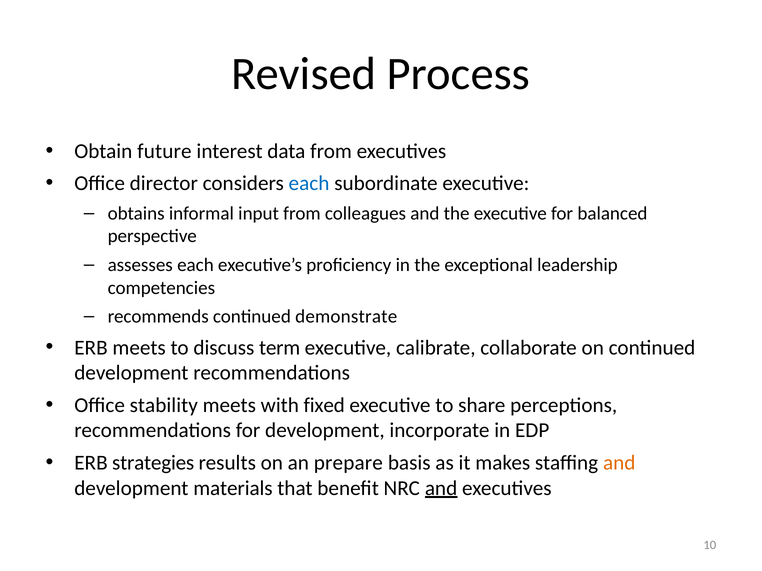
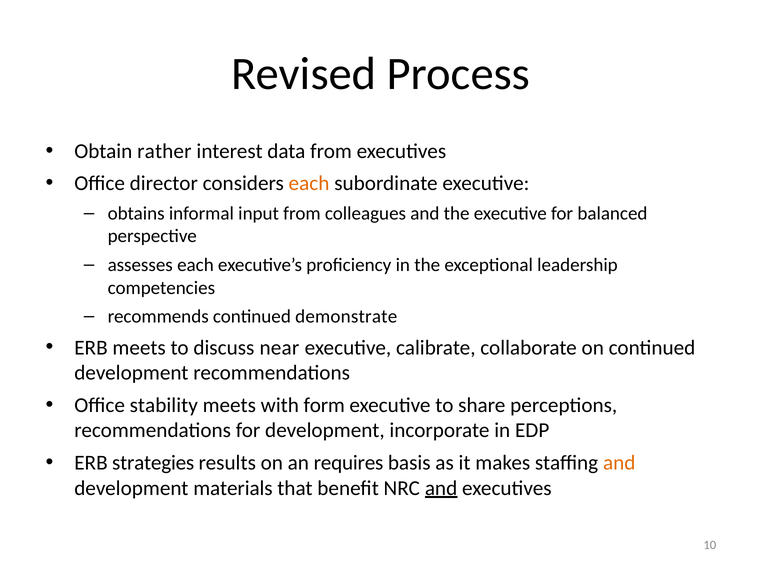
future: future -> rather (164, 151)
each colour: blue -> orange (309, 184)
term: term -> near (279, 348)
fixed: fixed -> form (324, 405)
prepare: prepare -> requires (349, 463)
